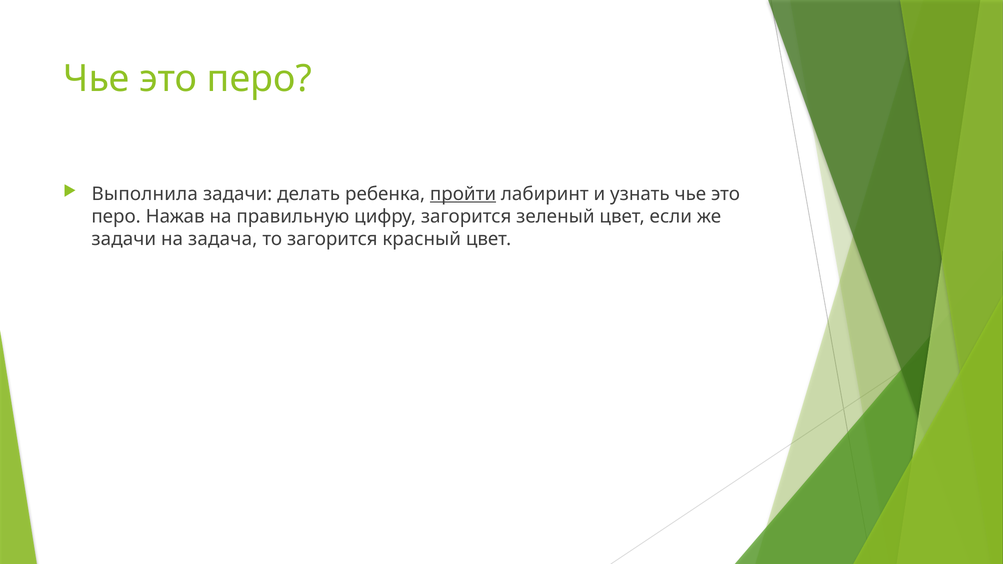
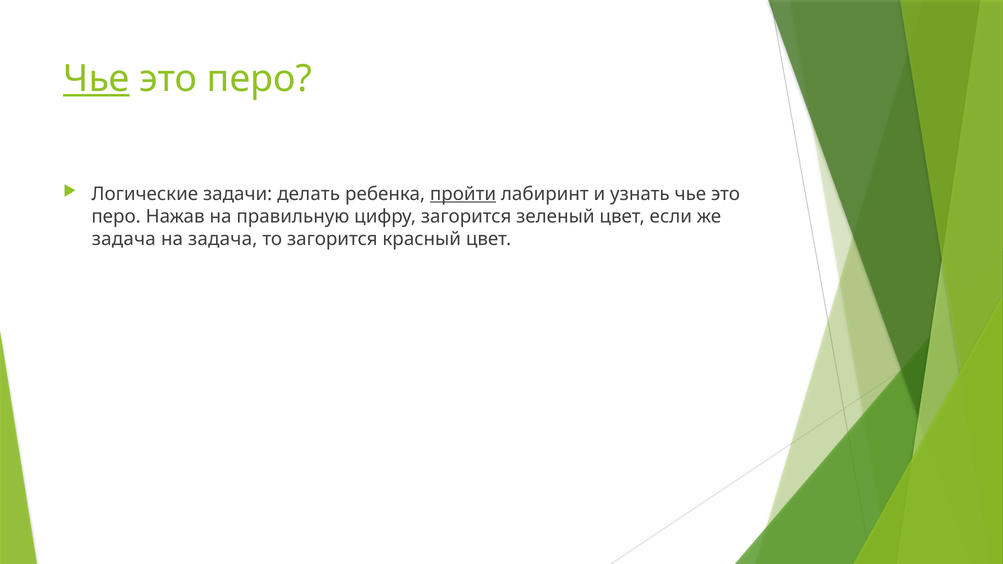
Чье underline: none -> present (96, 79)
Выполнила: Выполнила -> Логические (145, 194)
задачи: задачи -> задача (124, 239)
